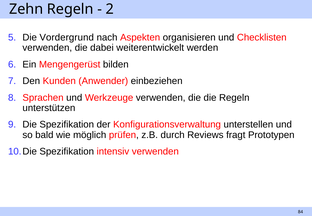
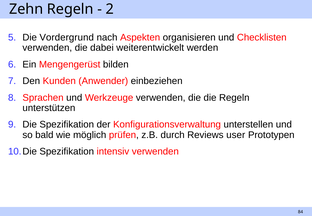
fragt: fragt -> user (236, 135)
